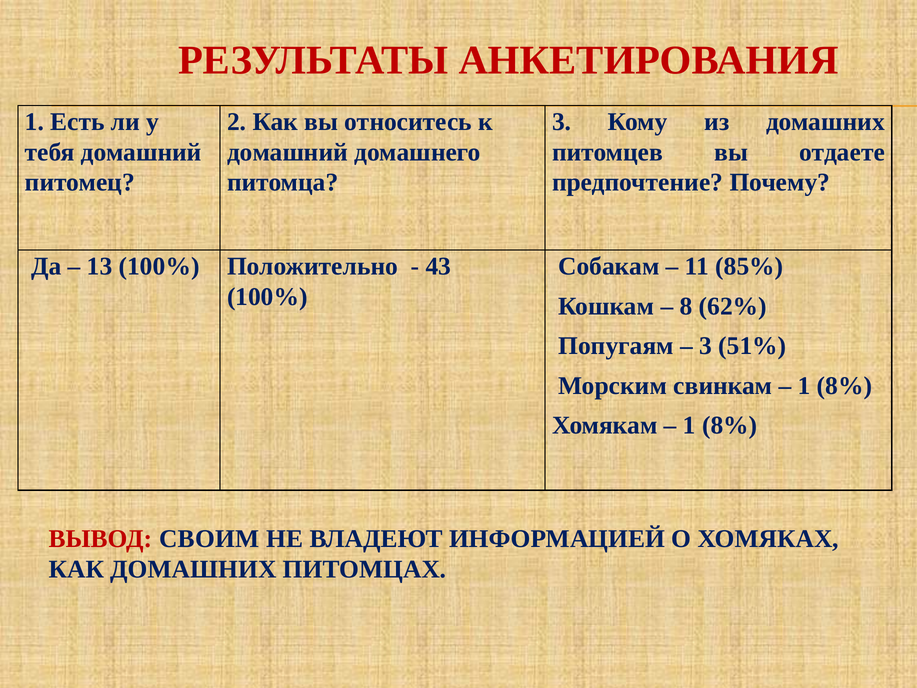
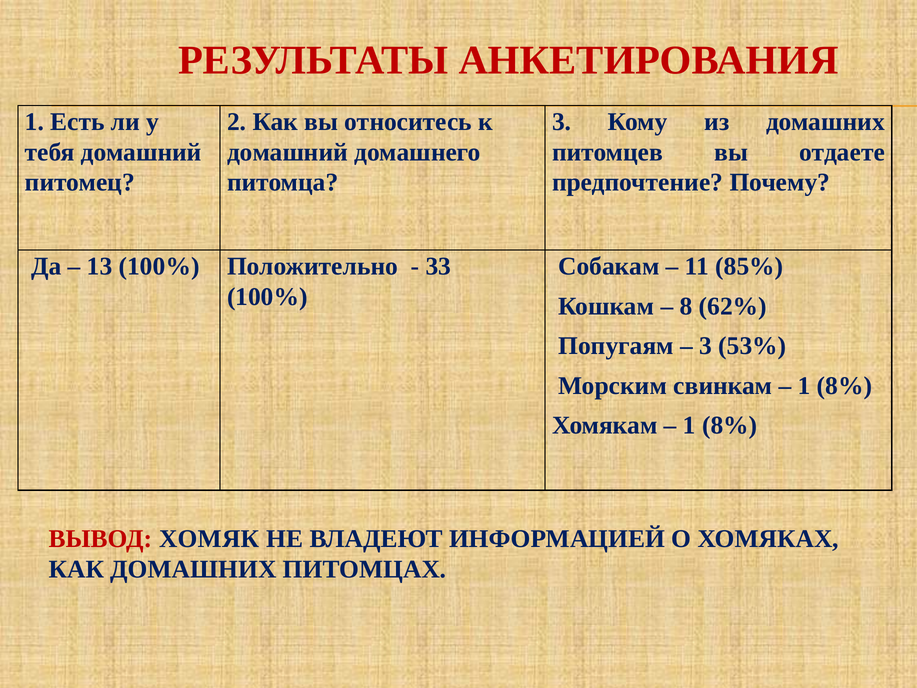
43: 43 -> 33 (438, 266)
51%: 51% -> 53% (752, 346)
СВОИМ: СВОИМ -> ХОМЯК (209, 539)
